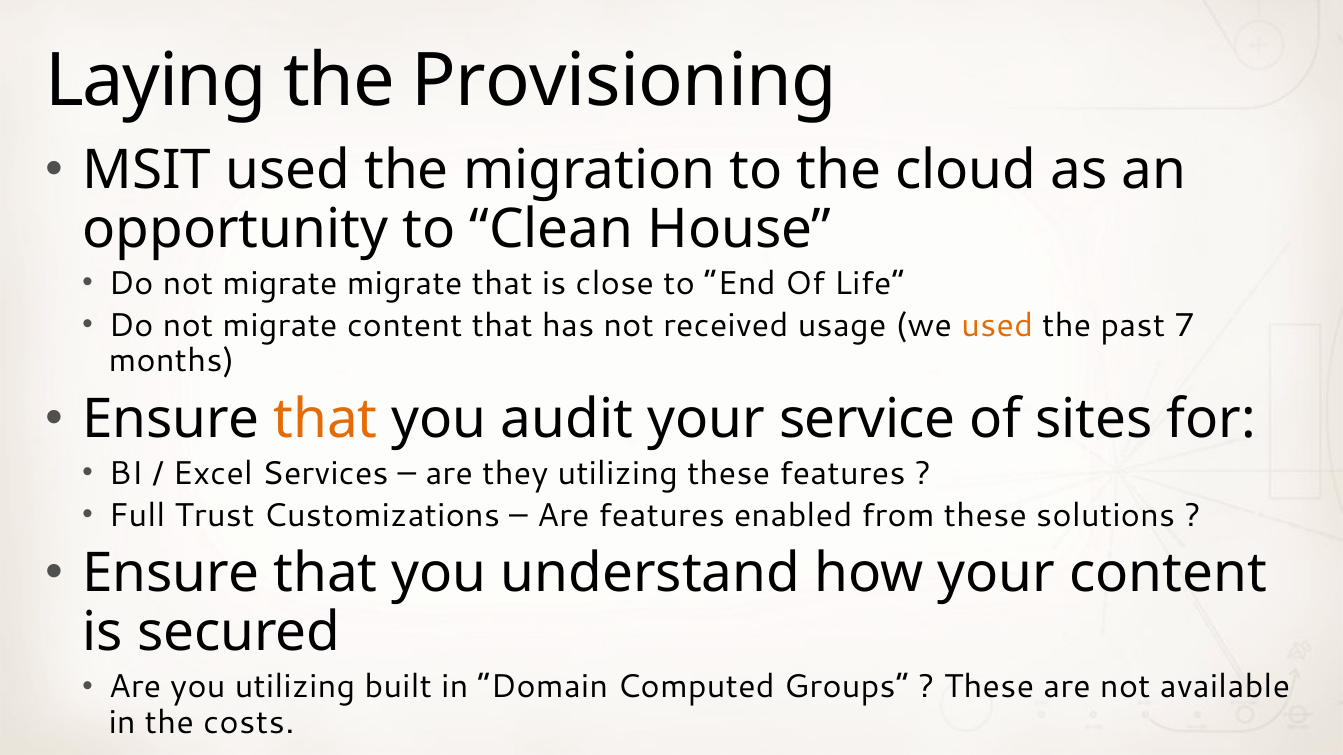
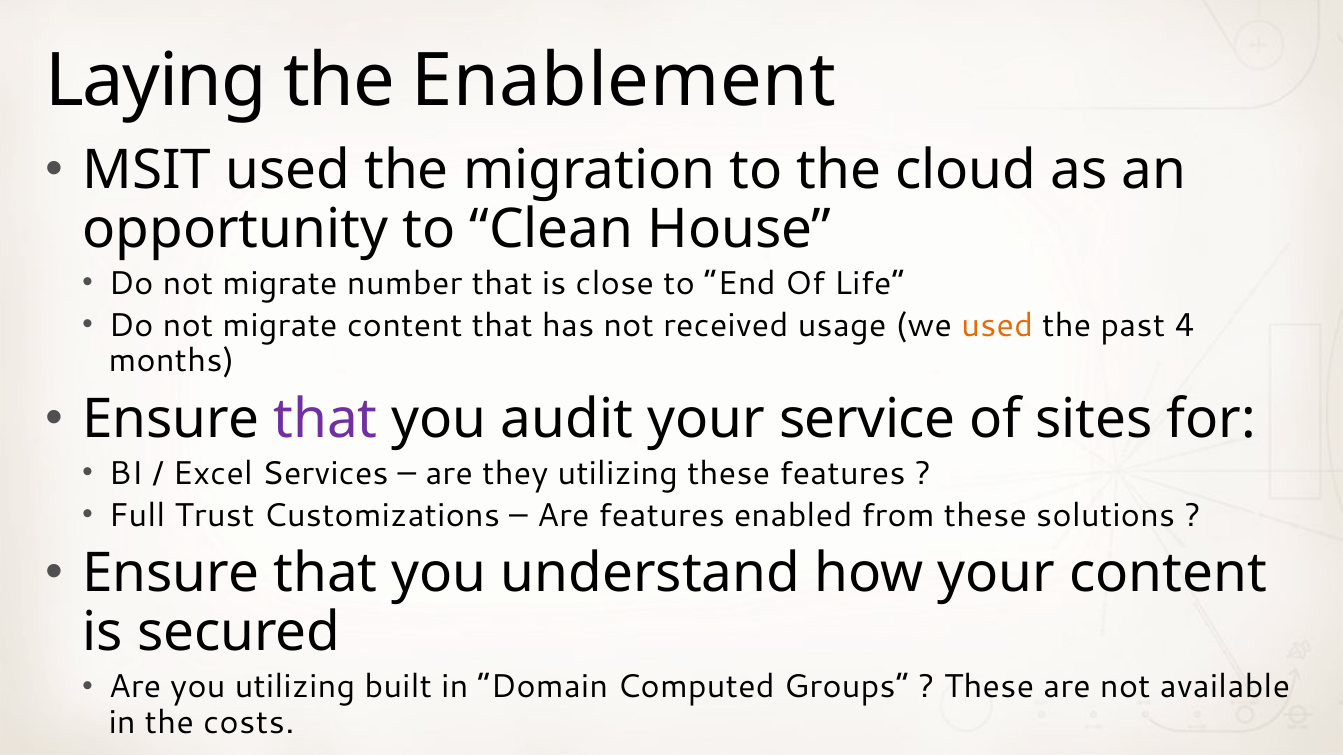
Provisioning: Provisioning -> Enablement (624, 81)
migrate migrate: migrate -> number (405, 284)
7: 7 -> 4 (1185, 326)
that colour: orange -> purple (326, 419)
